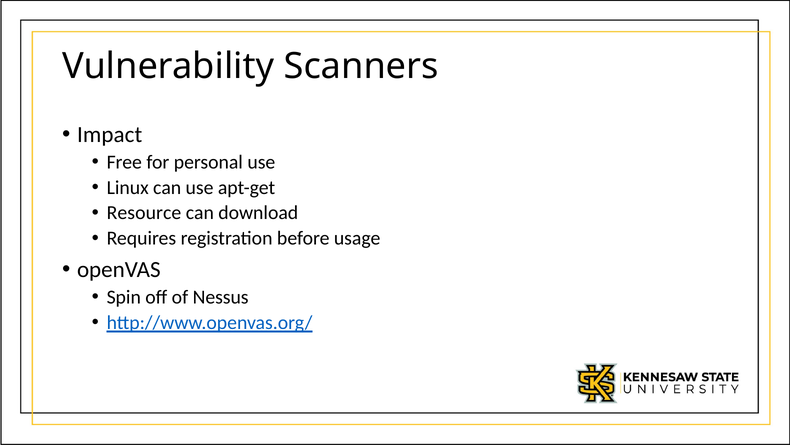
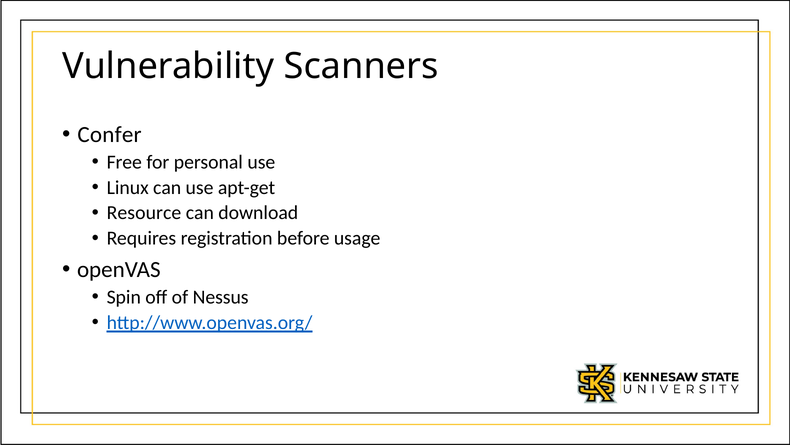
Impact: Impact -> Confer (110, 135)
